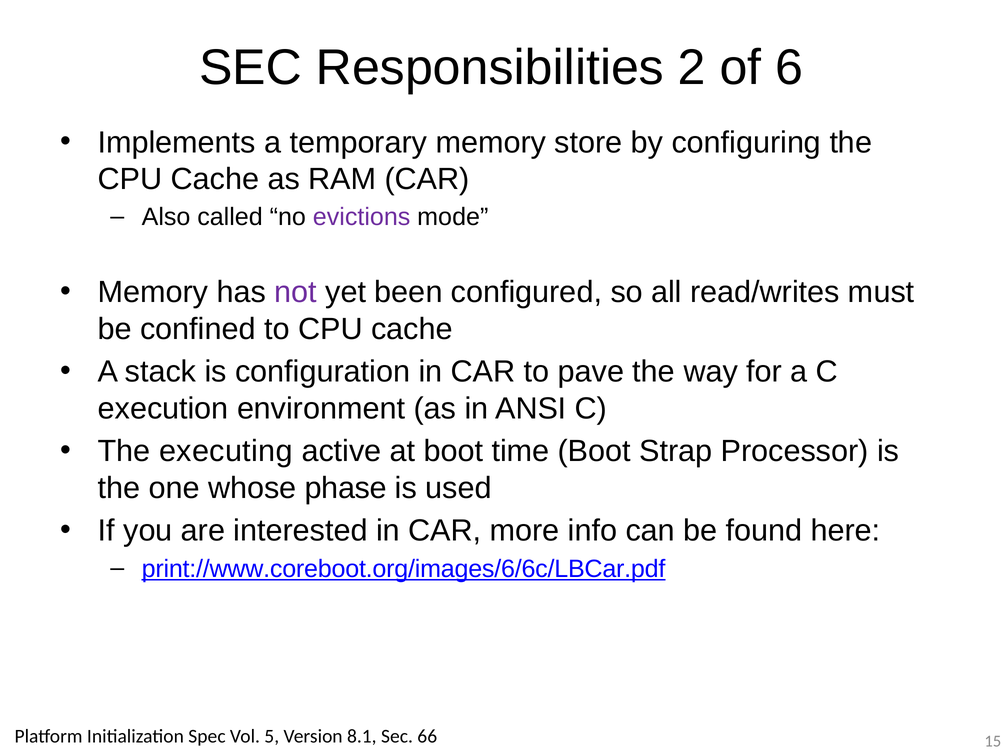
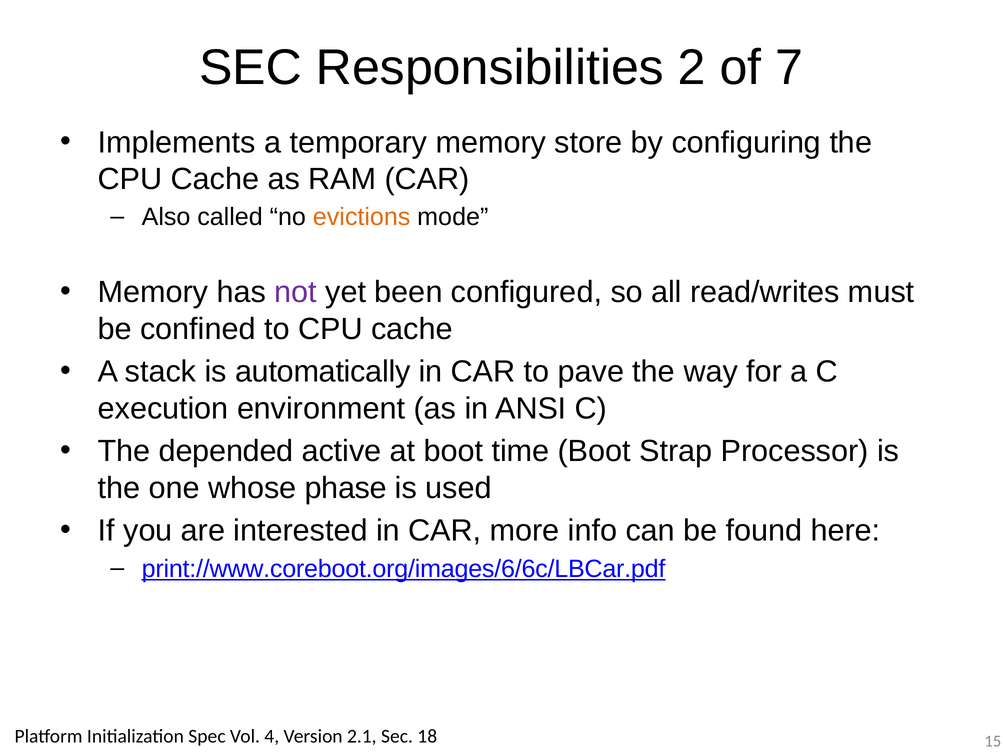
6: 6 -> 7 (789, 68)
evictions colour: purple -> orange (362, 217)
configuration: configuration -> automatically (323, 372)
executing: executing -> depended (226, 451)
5: 5 -> 4 (272, 736)
8.1: 8.1 -> 2.1 (362, 736)
66: 66 -> 18 (427, 736)
